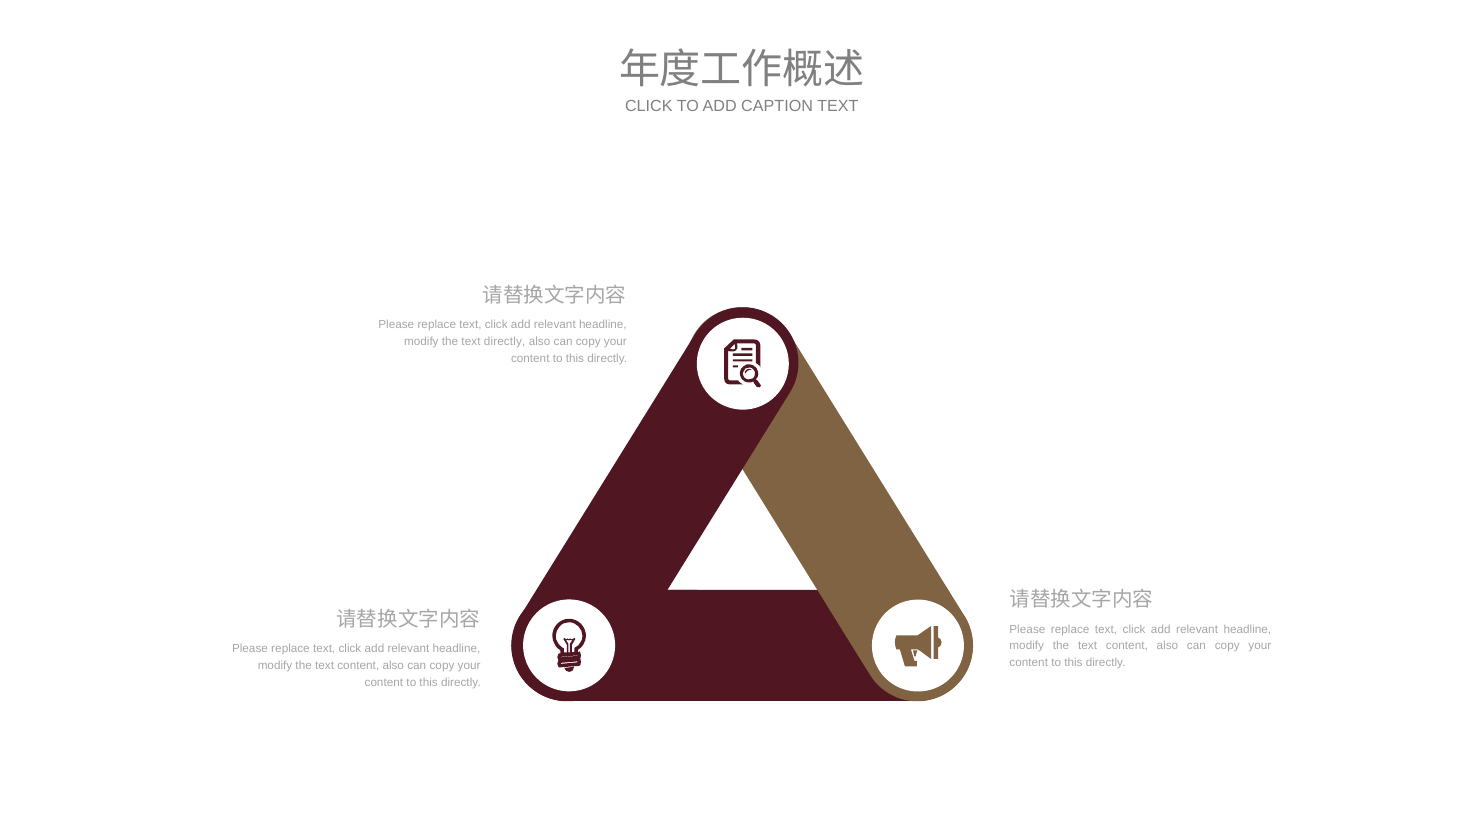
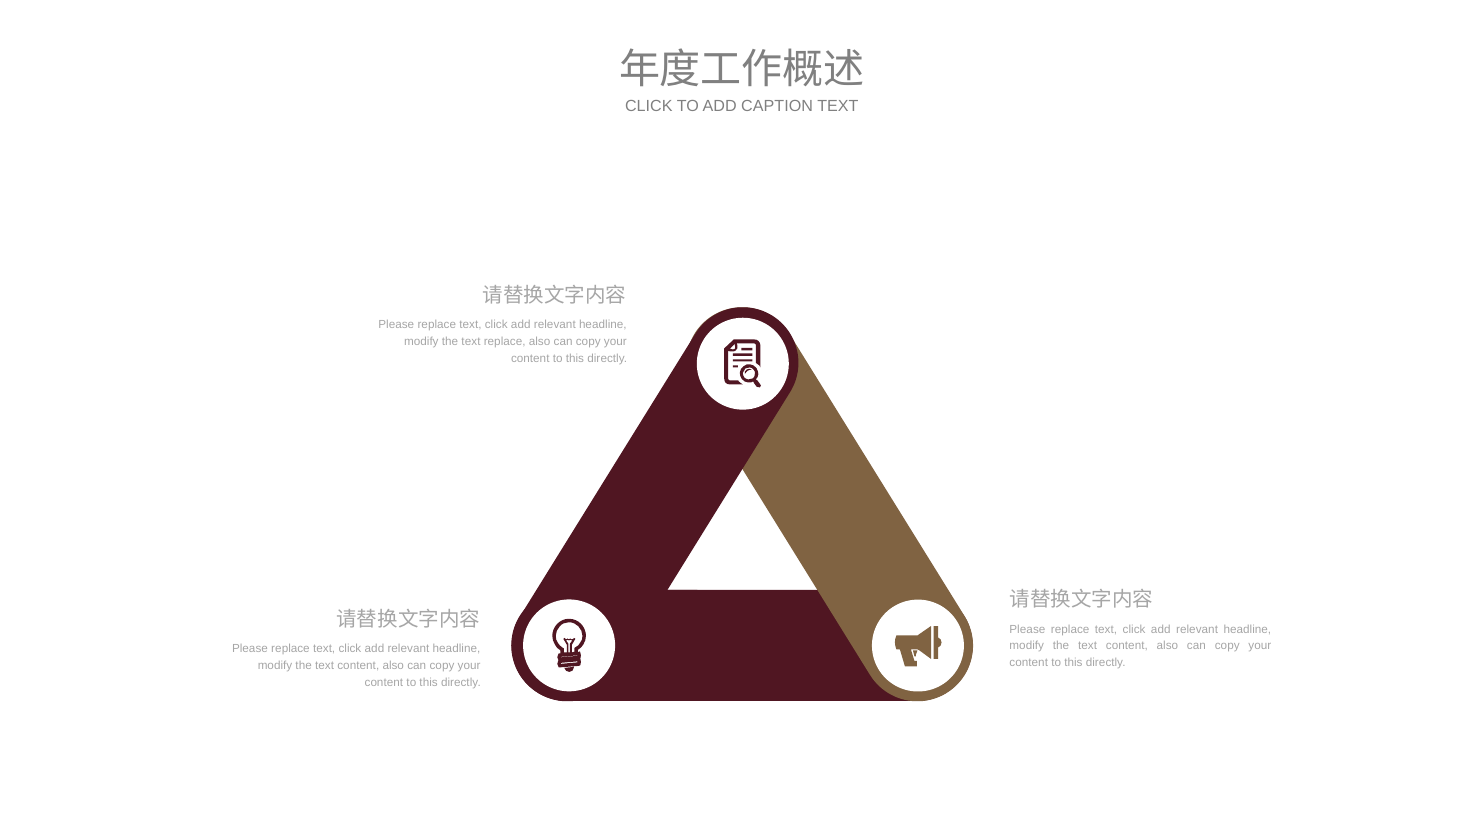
text directly: directly -> replace (505, 342)
